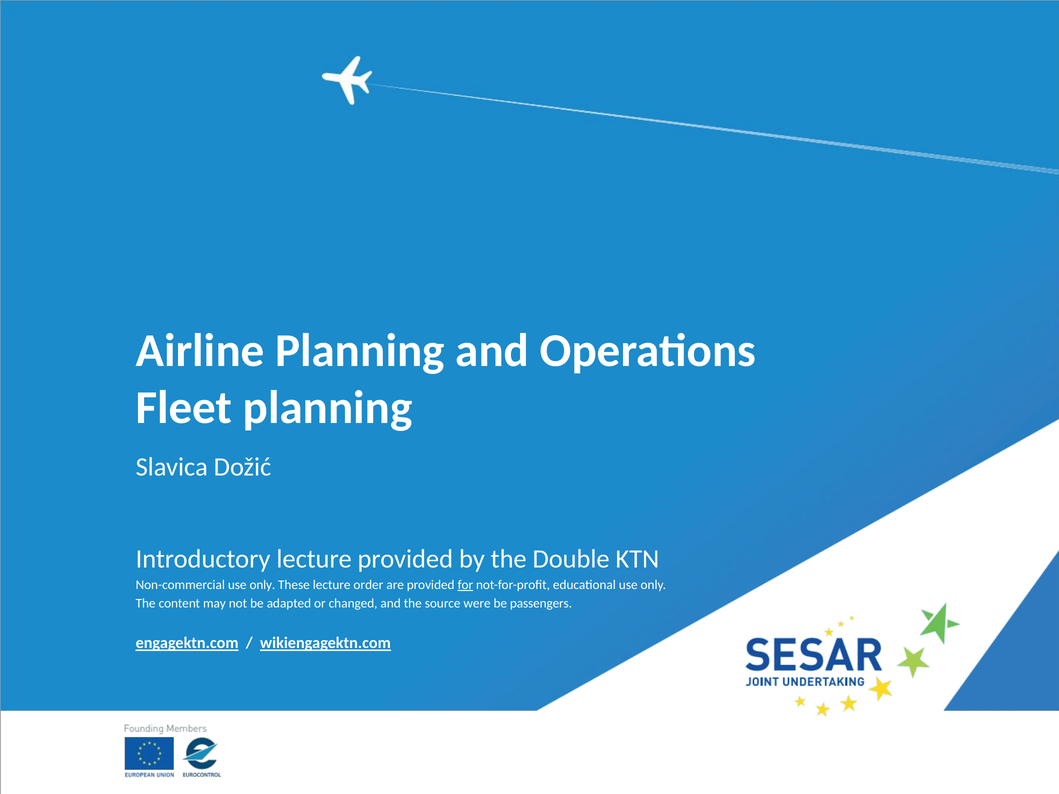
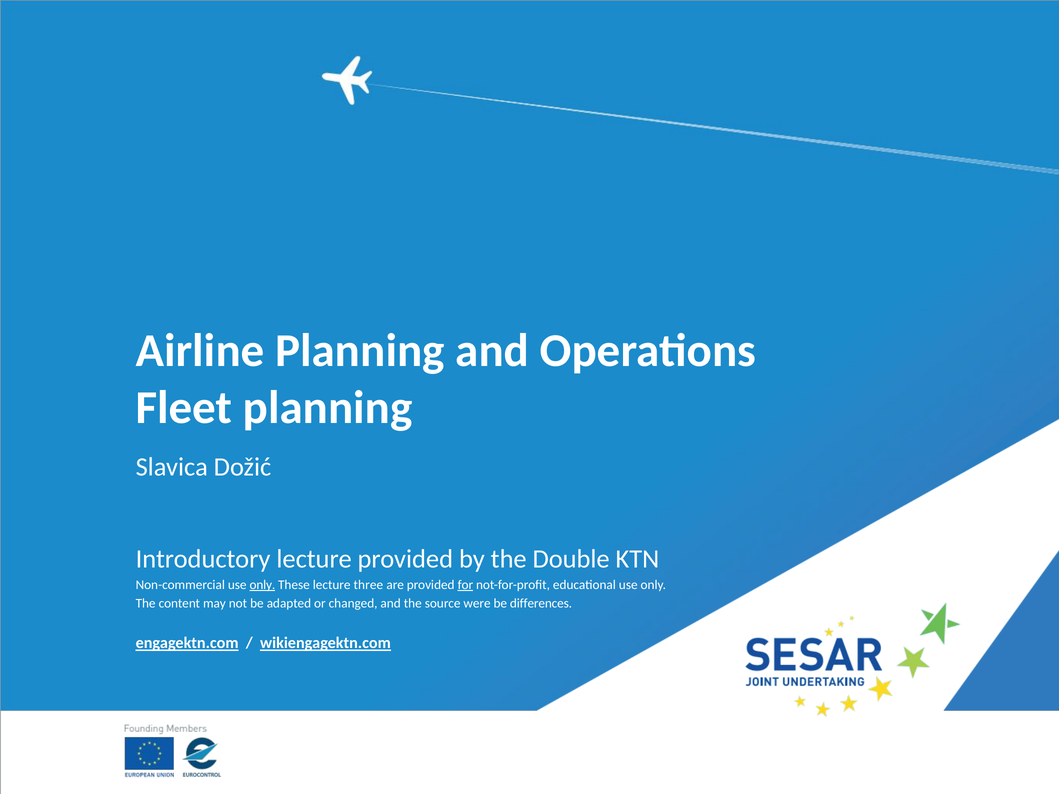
only underline: none -> present (262, 585)
order: order -> three (368, 585)
passengers: passengers -> differences (541, 604)
